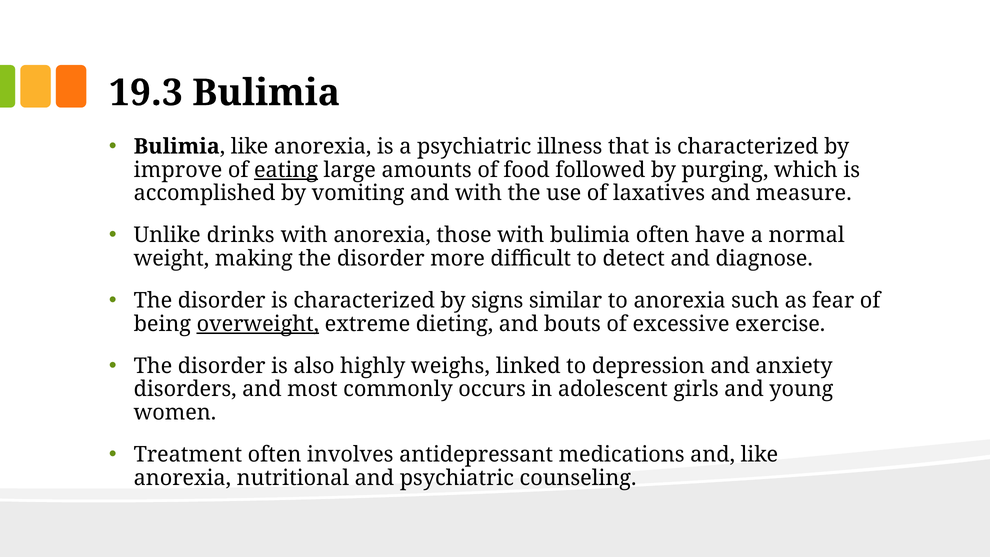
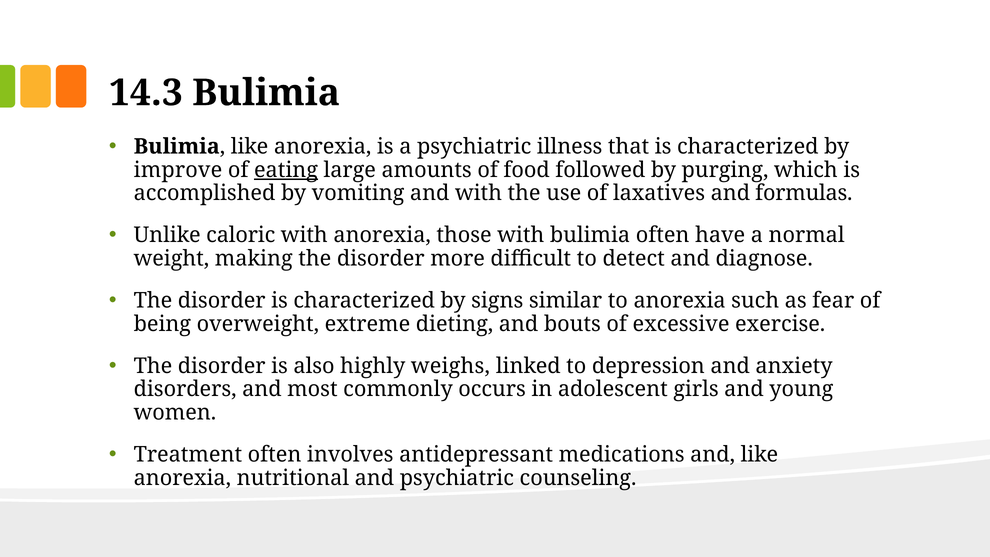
19.3: 19.3 -> 14.3 (146, 93)
measure: measure -> formulas (804, 193)
drinks: drinks -> caloric (241, 235)
overweight underline: present -> none (258, 324)
